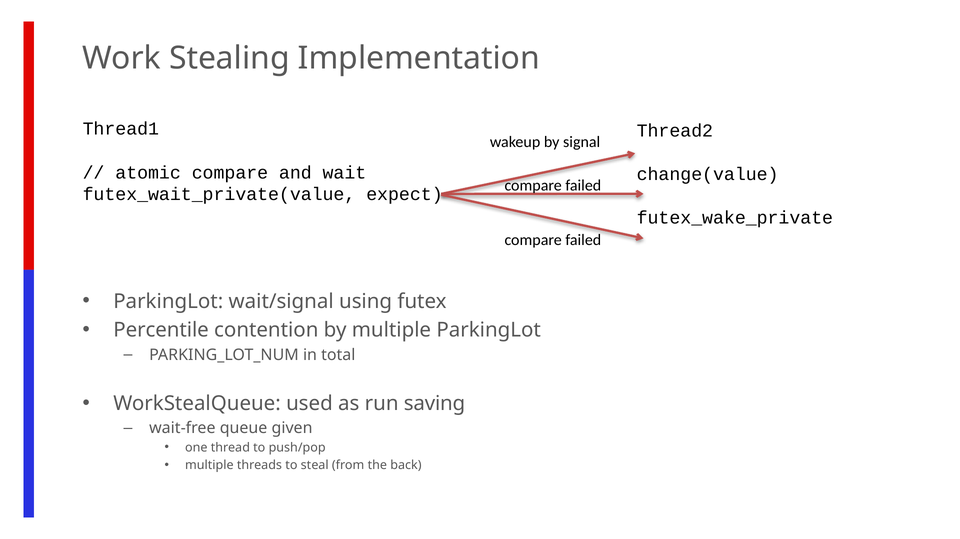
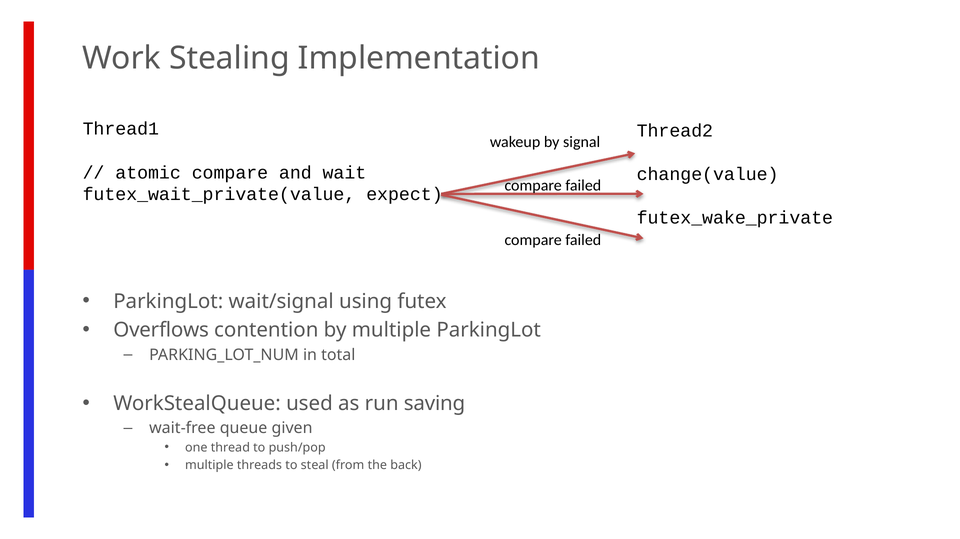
Percentile: Percentile -> Overflows (161, 330)
